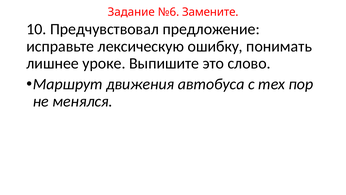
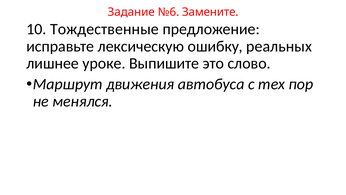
Предчувствовал: Предчувствовал -> Тождественные (104, 29)
понимать: понимать -> реальных (279, 46)
